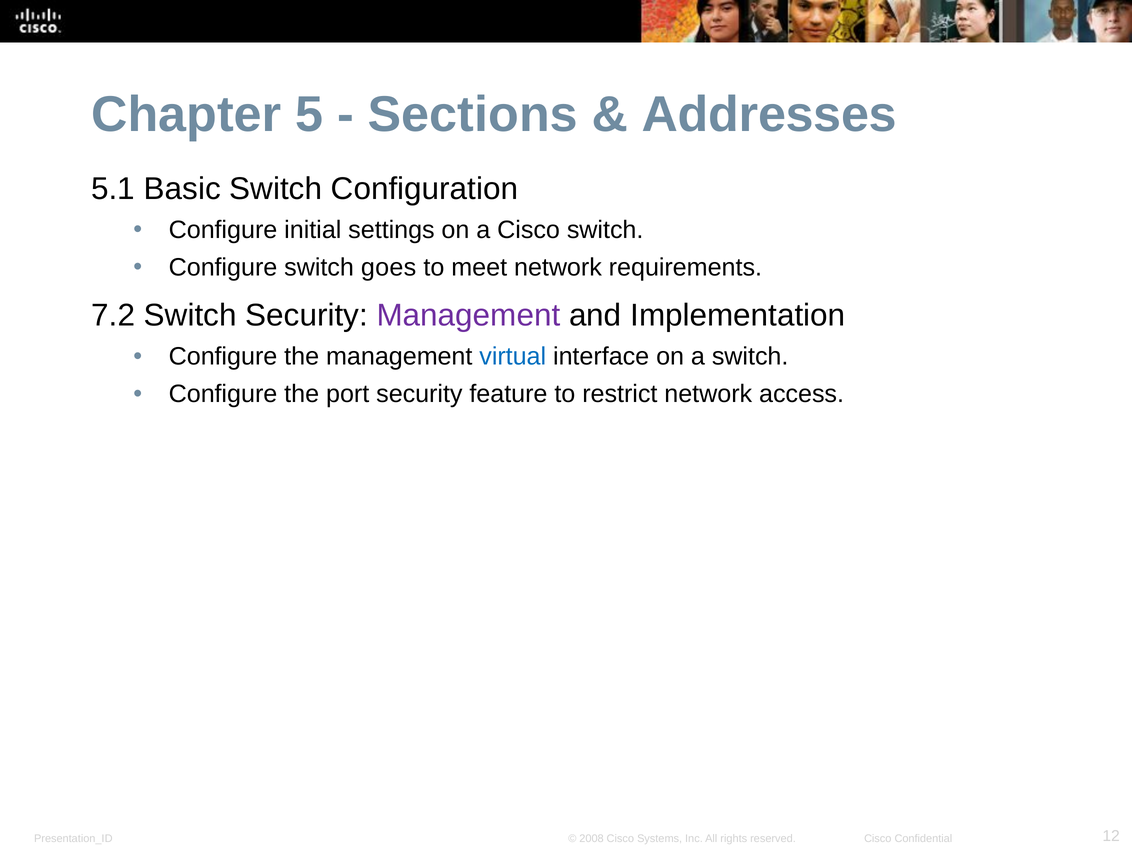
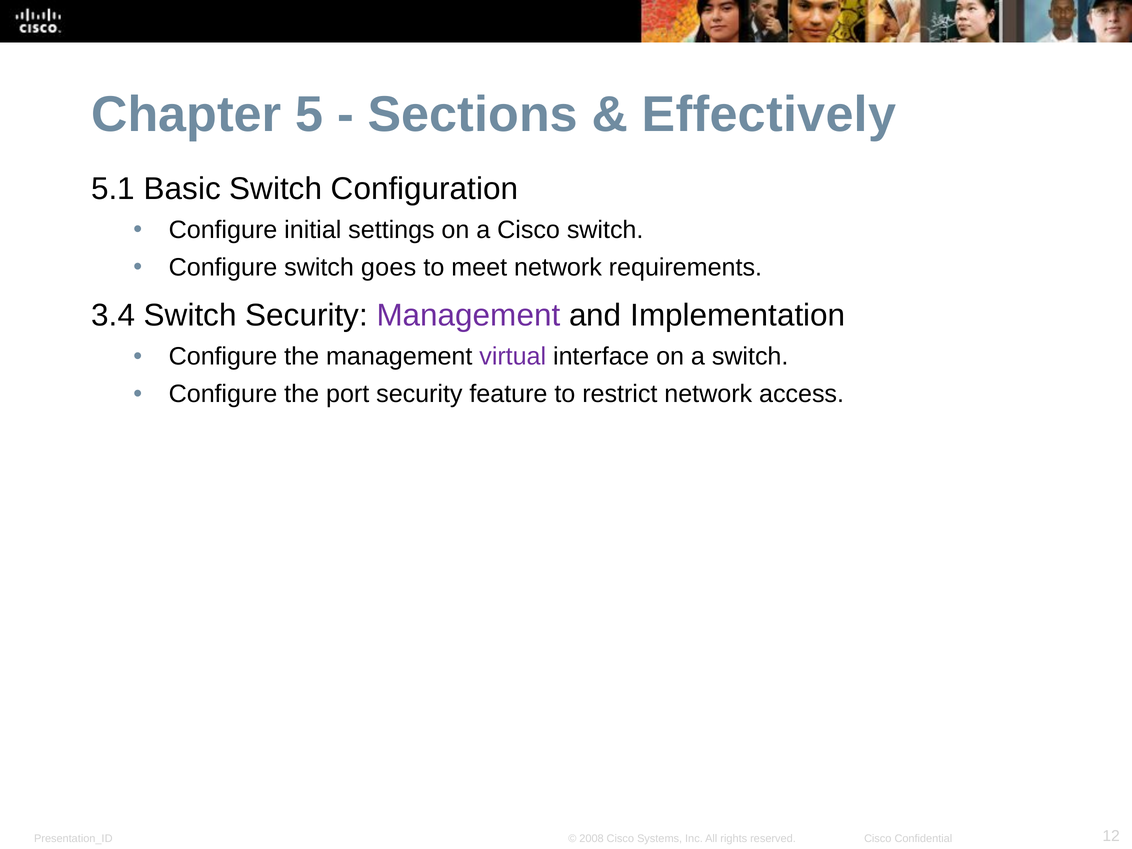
Addresses: Addresses -> Effectively (769, 115)
7.2: 7.2 -> 3.4 (113, 316)
virtual colour: blue -> purple (513, 357)
